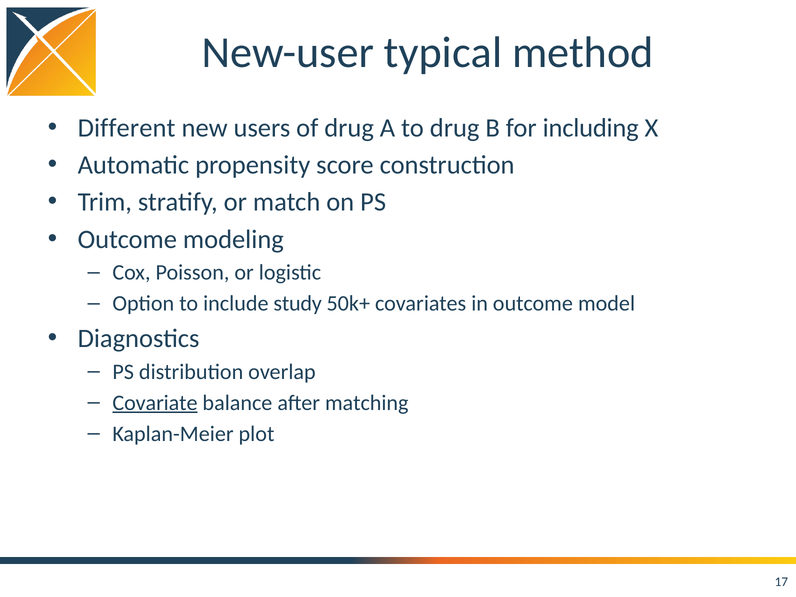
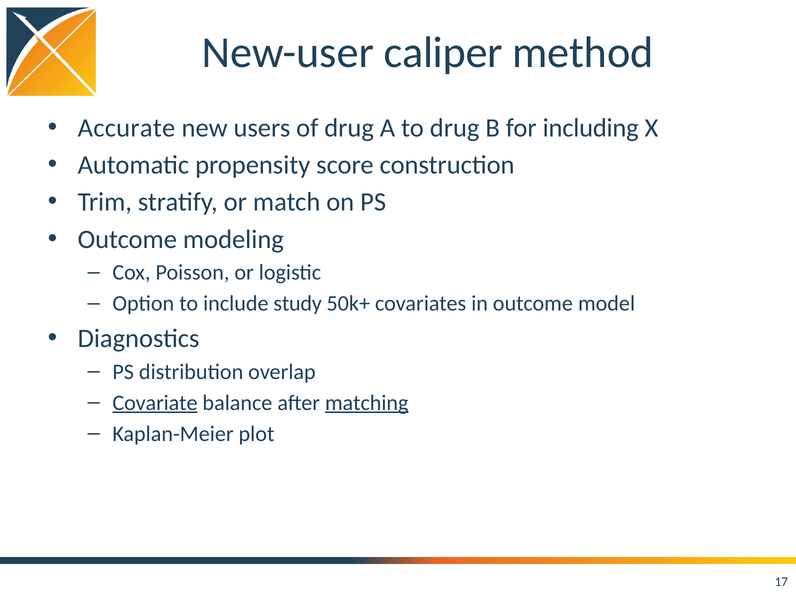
typical: typical -> caliper (443, 53)
Different: Different -> Accurate (126, 128)
matching underline: none -> present (367, 403)
